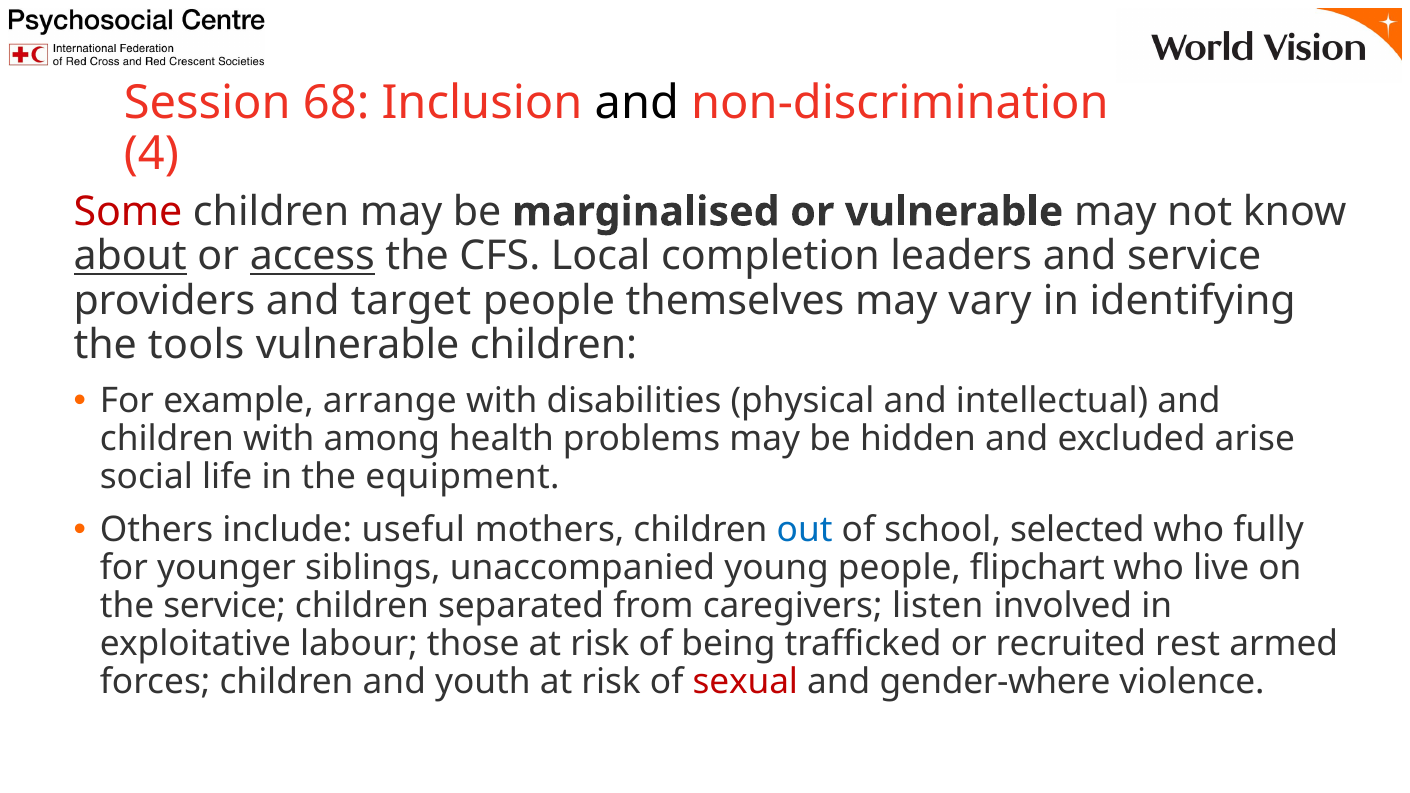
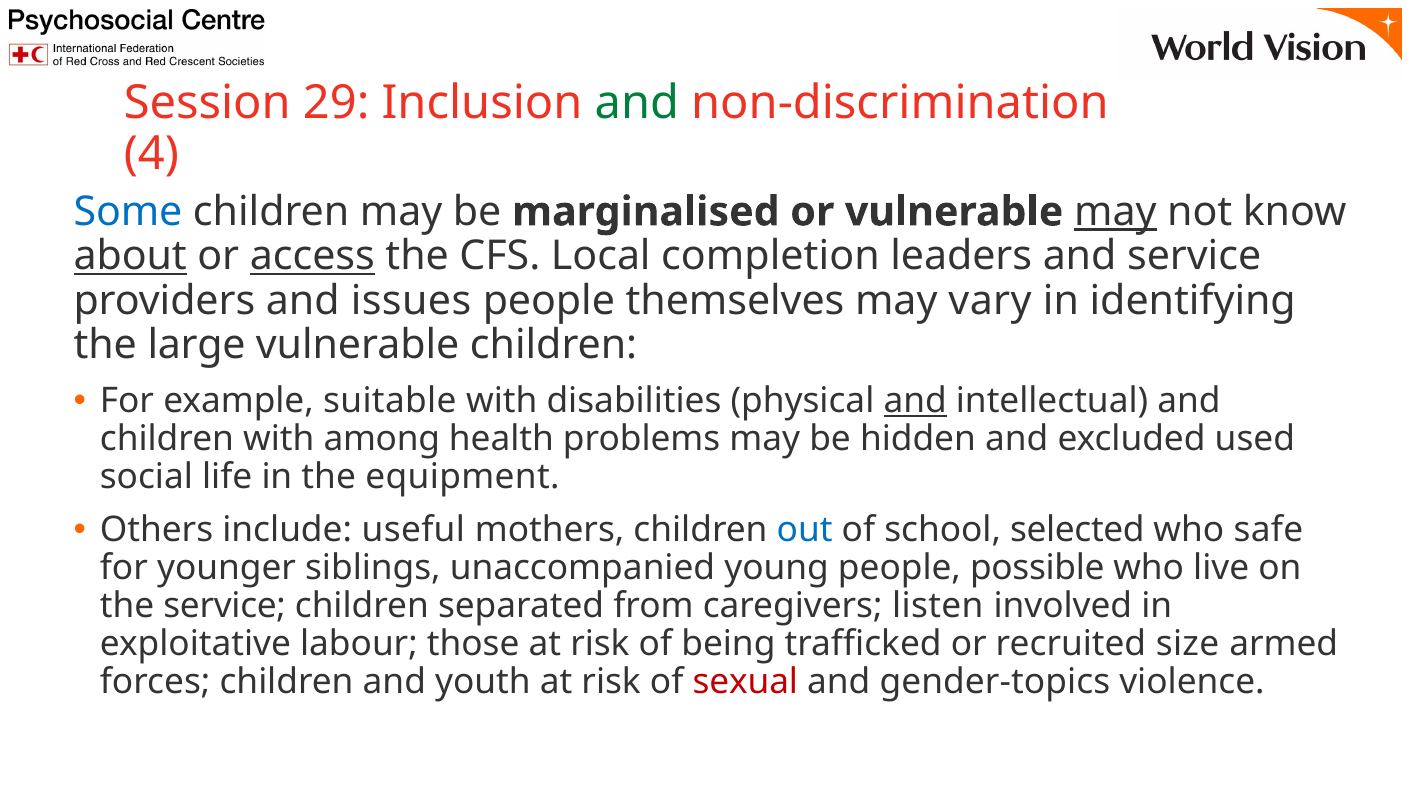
68: 68 -> 29 (336, 103)
and colour: black -> green (637, 103)
Some colour: red -> blue (128, 212)
may underline: none -> present (1115, 212)
target: target -> issues (411, 301)
tools: tools -> large (197, 345)
arrange: arrange -> suitable (390, 401)
and underline: none -> present (915, 401)
arise: arise -> used (1255, 439)
fully: fully -> safe (1268, 530)
flipchart: flipchart -> possible (1037, 568)
rest: rest -> size (1188, 644)
gender-where: gender-where -> gender-topics (995, 682)
